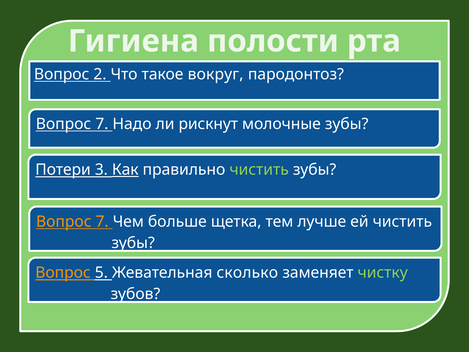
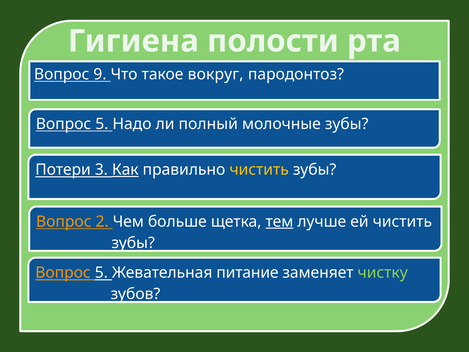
2: 2 -> 9 (100, 74)
7: 7 -> 5 (102, 124)
рискнут: рискнут -> полный (208, 124)
чистить colour: light green -> yellow (259, 170)
7: 7 -> 2 (102, 221)
тем underline: none -> present (279, 221)
сколько: сколько -> питание (247, 272)
